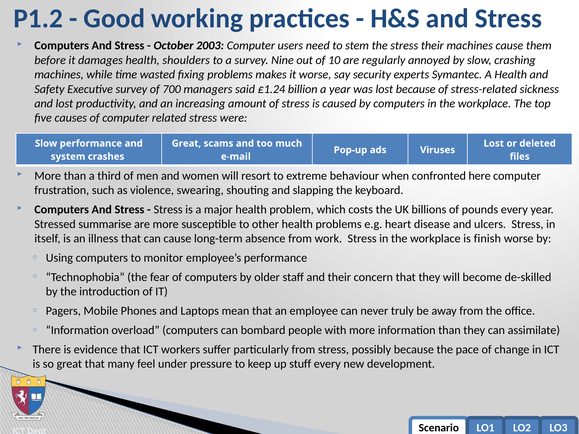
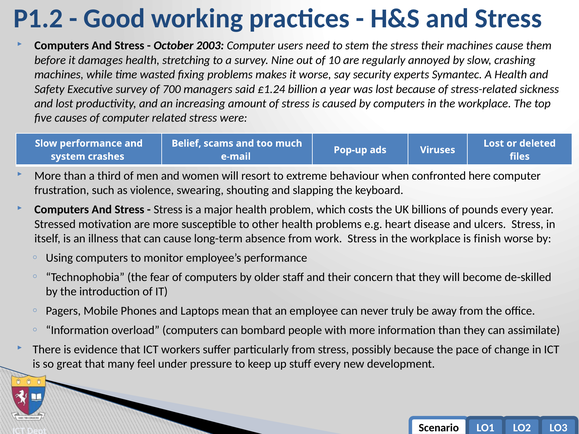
shoulders: shoulders -> stretching (186, 60)
Great: Great -> Belief (186, 144)
summarise: summarise -> motivation (105, 224)
